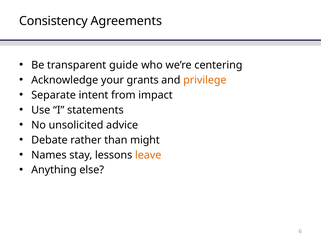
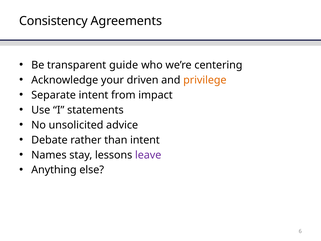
grants: grants -> driven (143, 80)
than might: might -> intent (145, 140)
leave colour: orange -> purple (148, 155)
